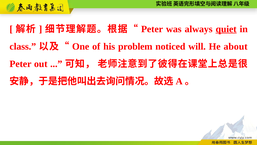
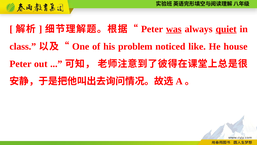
was underline: none -> present (174, 29)
will: will -> like (197, 46)
about: about -> house (236, 46)
